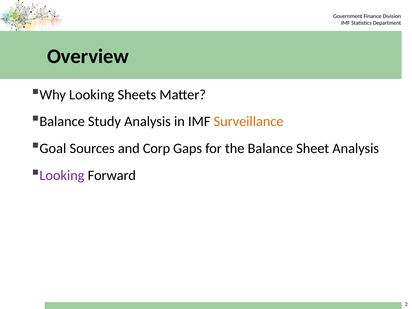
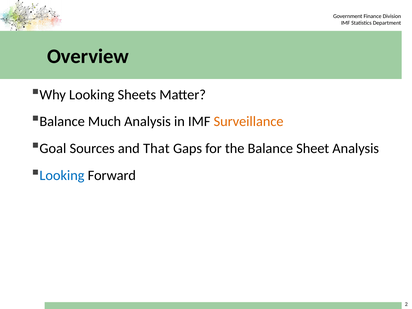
Study: Study -> Much (105, 122)
Corp: Corp -> That (156, 148)
Looking colour: purple -> blue (62, 175)
